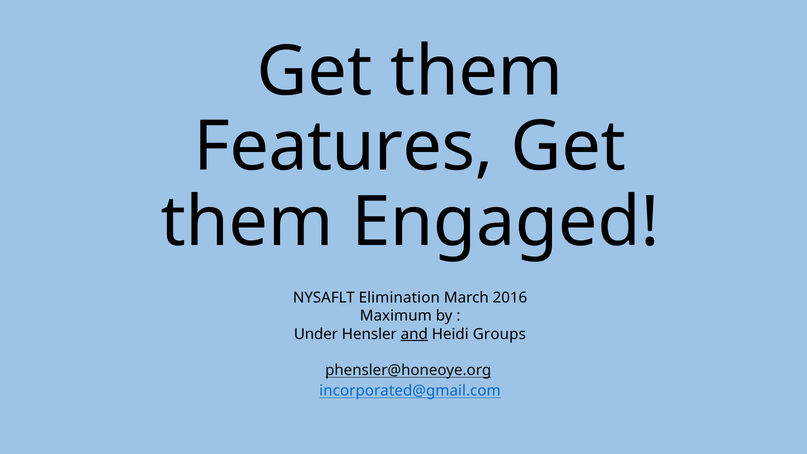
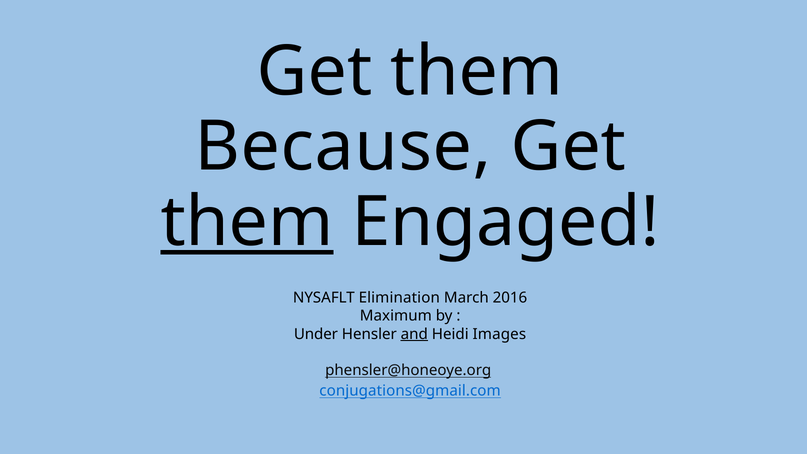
Features: Features -> Because (343, 147)
them underline: none -> present (247, 222)
Groups: Groups -> Images (499, 334)
incorporated@gmail.com: incorporated@gmail.com -> conjugations@gmail.com (410, 391)
